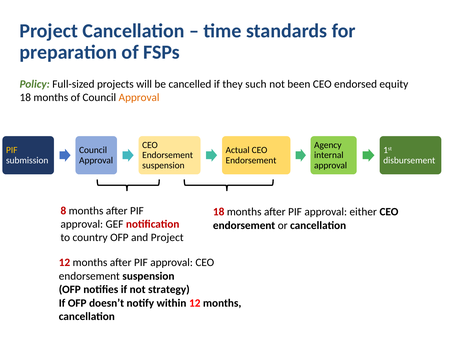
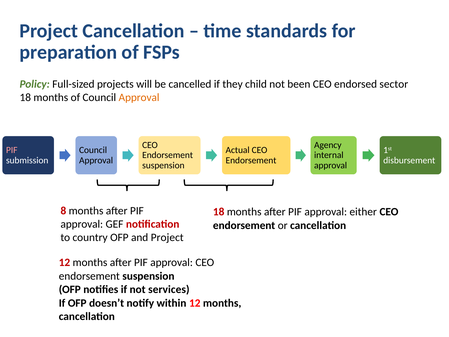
such: such -> child (256, 84)
equity: equity -> sector (394, 84)
PIF colour: yellow -> pink (12, 150)
strategy: strategy -> services (169, 289)
